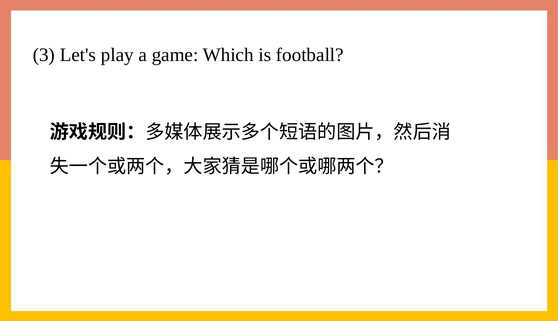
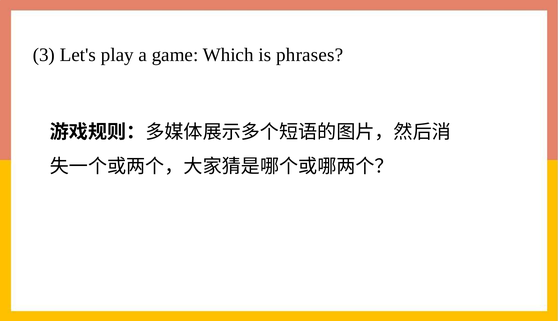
football: football -> phrases (310, 55)
